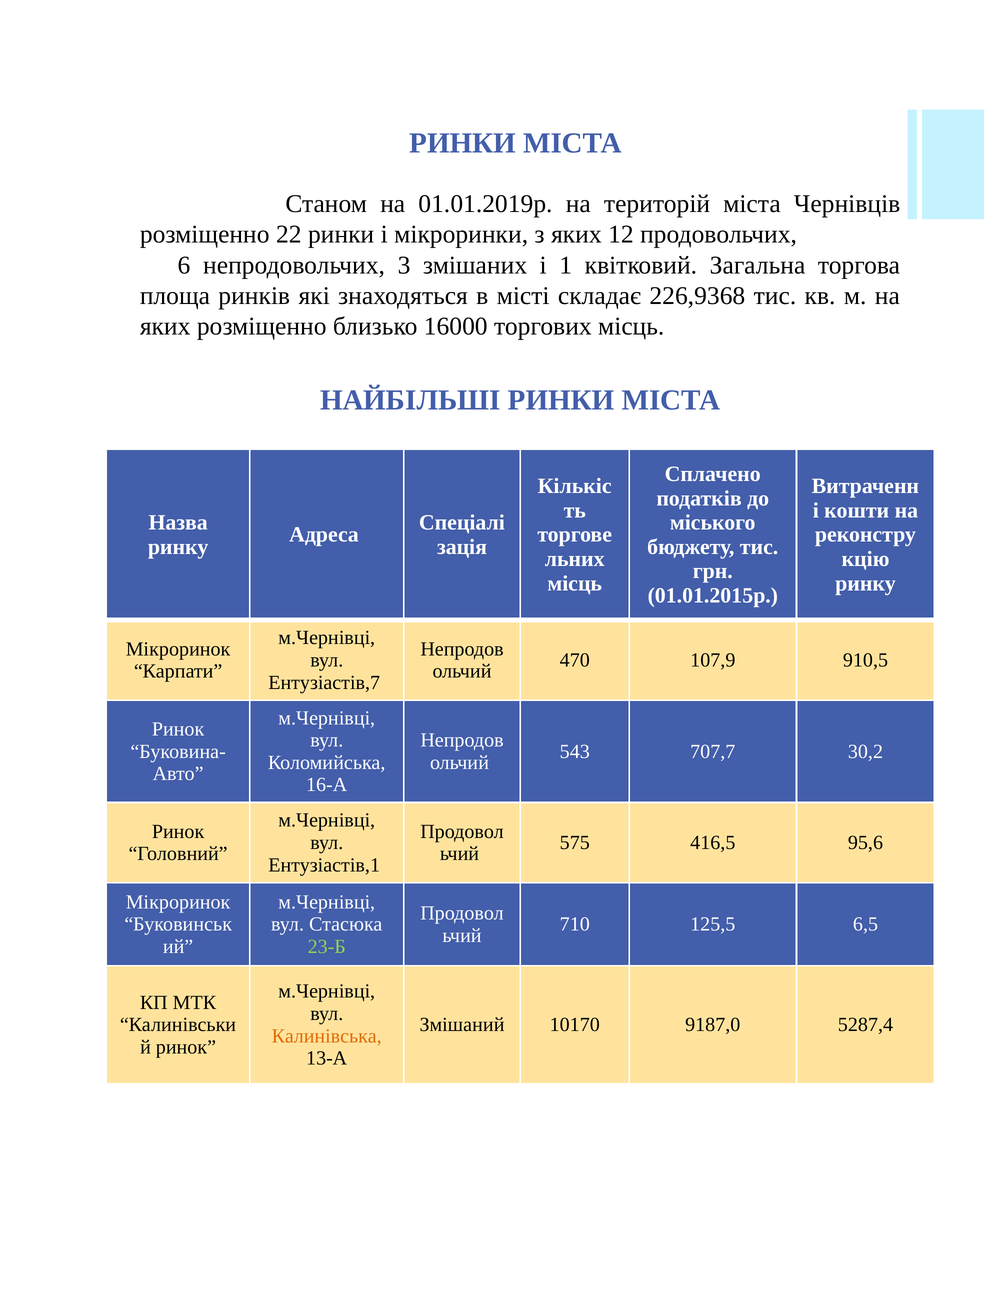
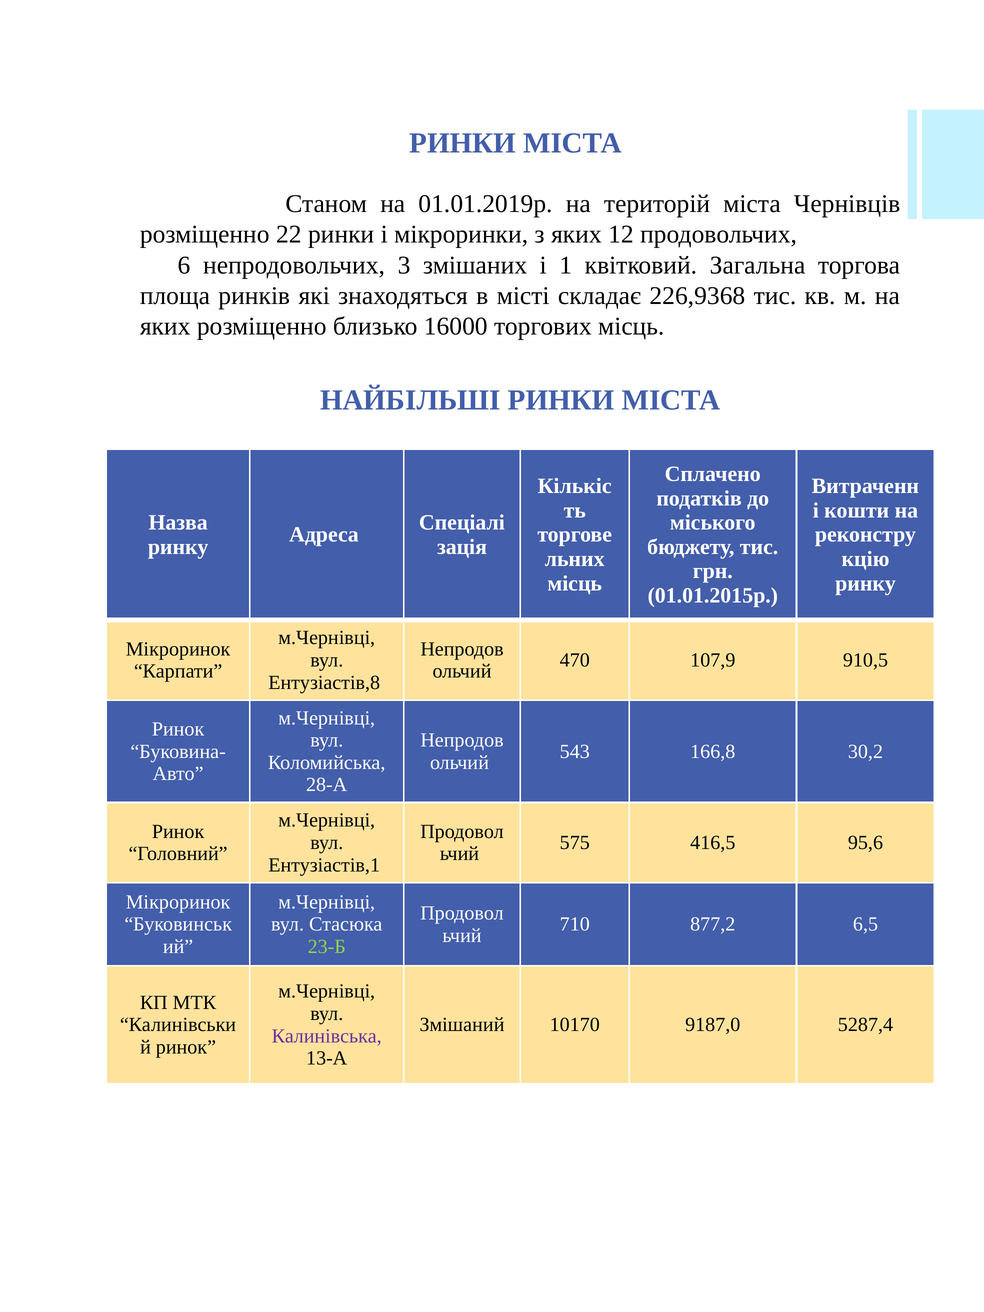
Ентузіастів,7: Ентузіастів,7 -> Ентузіастів,8 (324, 682)
707,7: 707,7 -> 166,8 (713, 751)
16-А: 16-А -> 28-А (327, 785)
125,5: 125,5 -> 877,2 (713, 924)
Калинівська colour: orange -> purple (327, 1036)
